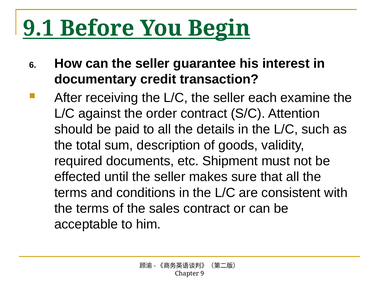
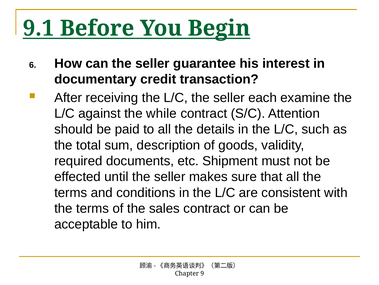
order: order -> while (161, 113)
